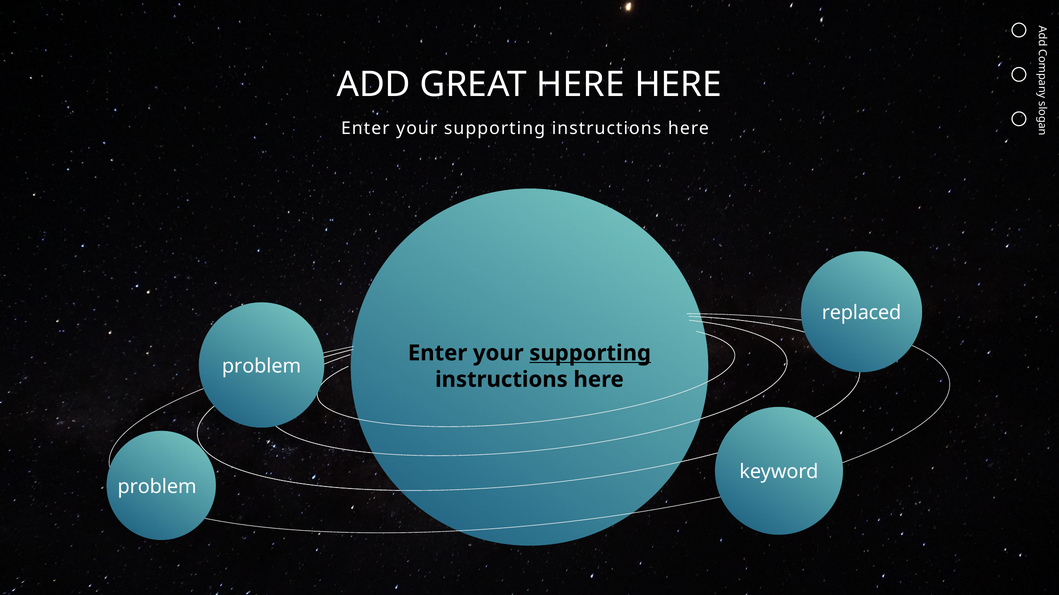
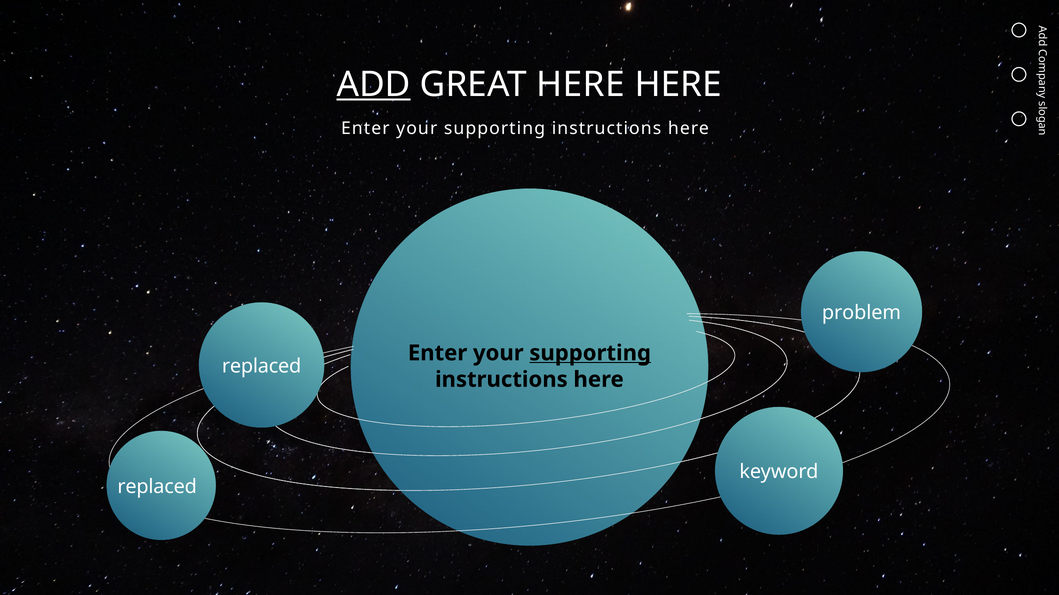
ADD underline: none -> present (374, 85)
replaced: replaced -> problem (862, 313)
problem: problem -> replaced (262, 367)
problem: problem -> replaced (157, 487)
